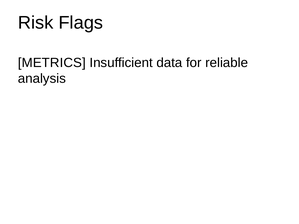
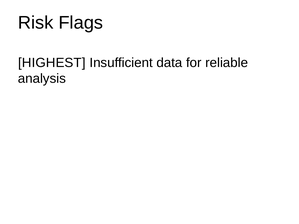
METRICS: METRICS -> HIGHEST (52, 63)
